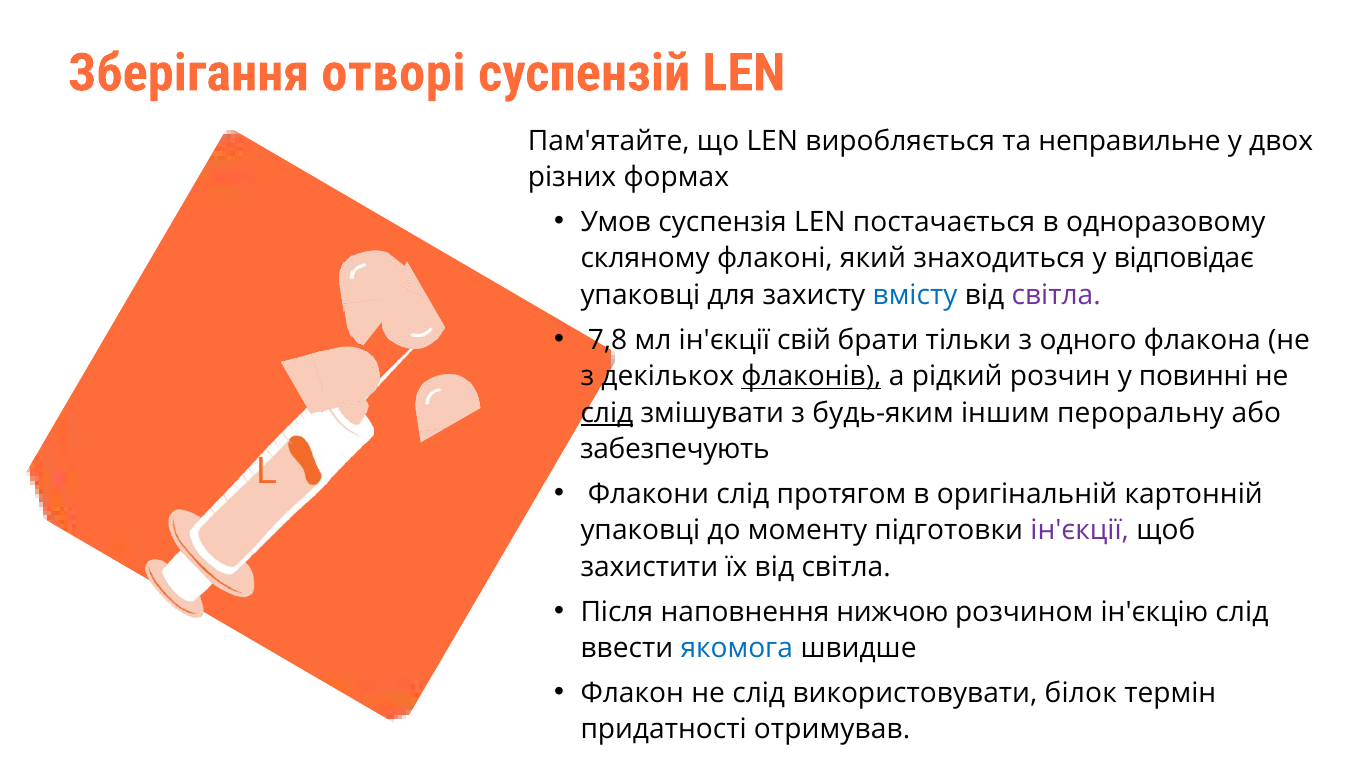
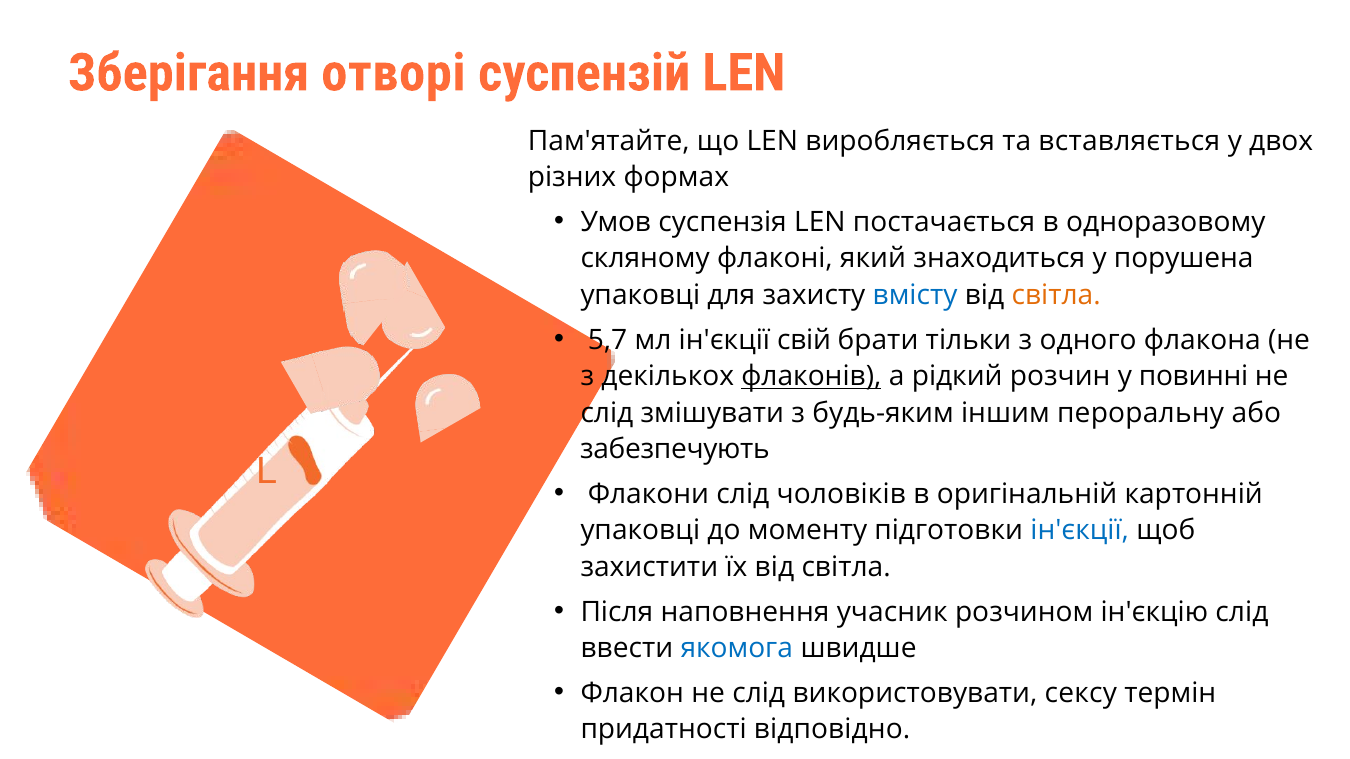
неправильне: неправильне -> вставляється (1129, 141)
відповідає: відповідає -> порушена (1184, 259)
світла colour: purple -> orange (1056, 295)
7,8: 7,8 -> 5,7 (607, 340)
слід underline: present -> none (607, 413)
протягом: протягом -> чоловіків (841, 494)
ін'єкції colour: purple -> blue (1080, 531)
нижчою: нижчою -> учасник (892, 612)
білок: білок -> сексу (1081, 693)
отримував: отримував -> відповідно (832, 730)
